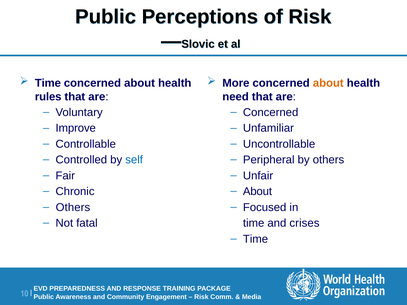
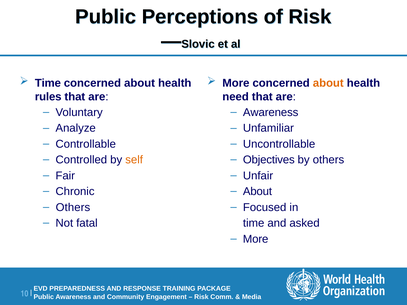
Concerned: Concerned -> Awareness (271, 113)
Improve: Improve -> Analyze (76, 128)
self colour: blue -> orange (134, 160)
Peripheral: Peripheral -> Objectives (269, 160)
crises: crises -> asked (305, 223)
Time: Time -> More (256, 239)
